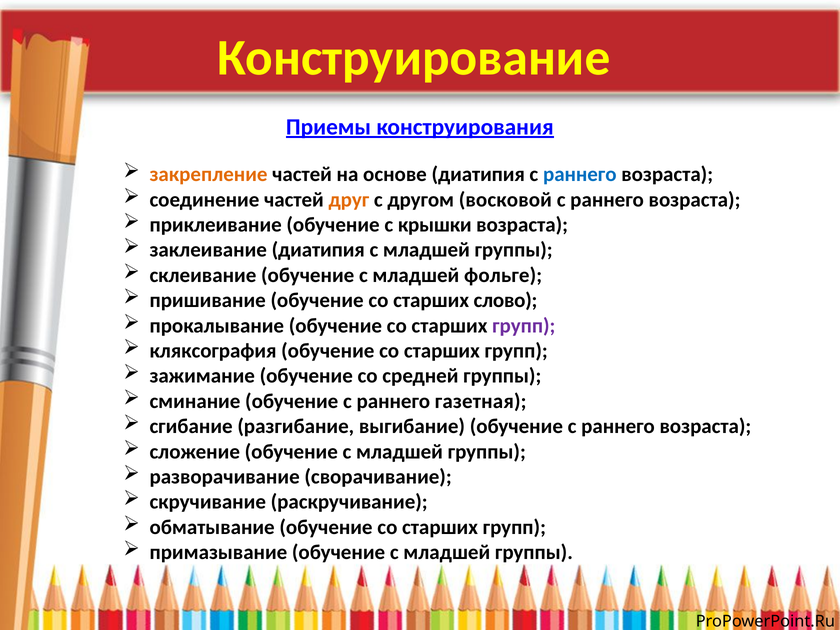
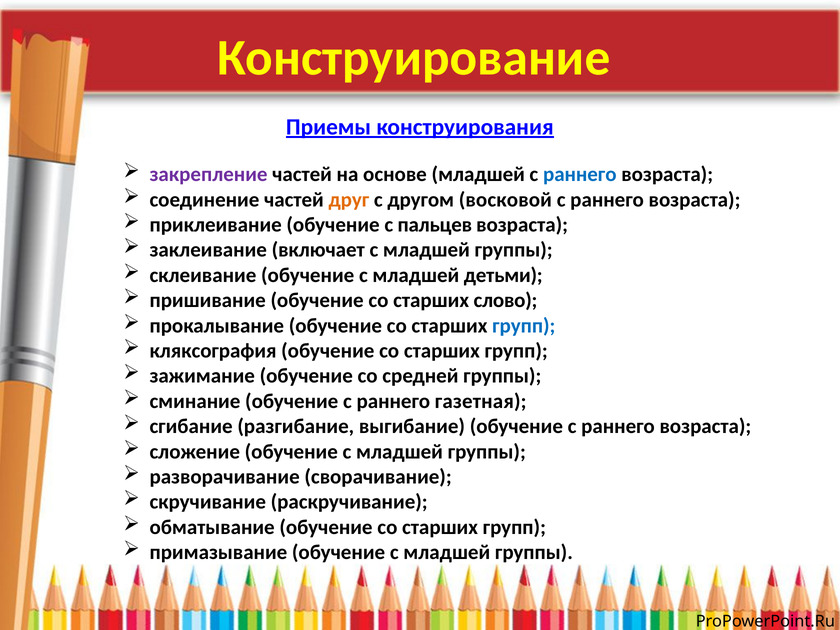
закрепление colour: orange -> purple (209, 174)
основе диатипия: диатипия -> младшей (478, 174)
крышки: крышки -> пальцев (435, 225)
заклеивание диатипия: диатипия -> включает (318, 250)
фольге: фольге -> детьми (503, 275)
групп colour: purple -> blue (524, 326)
